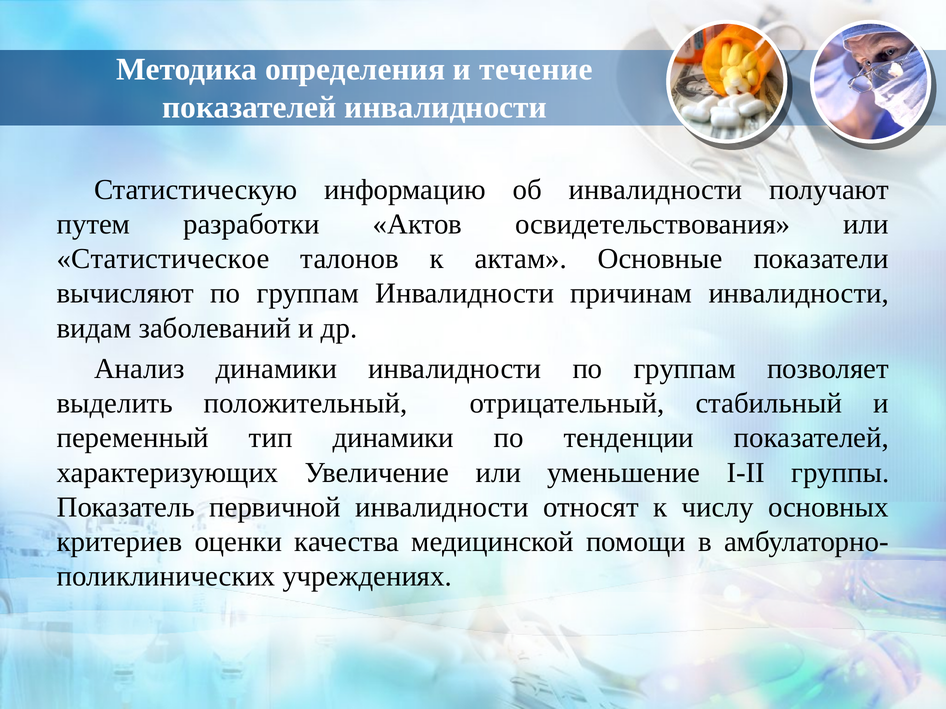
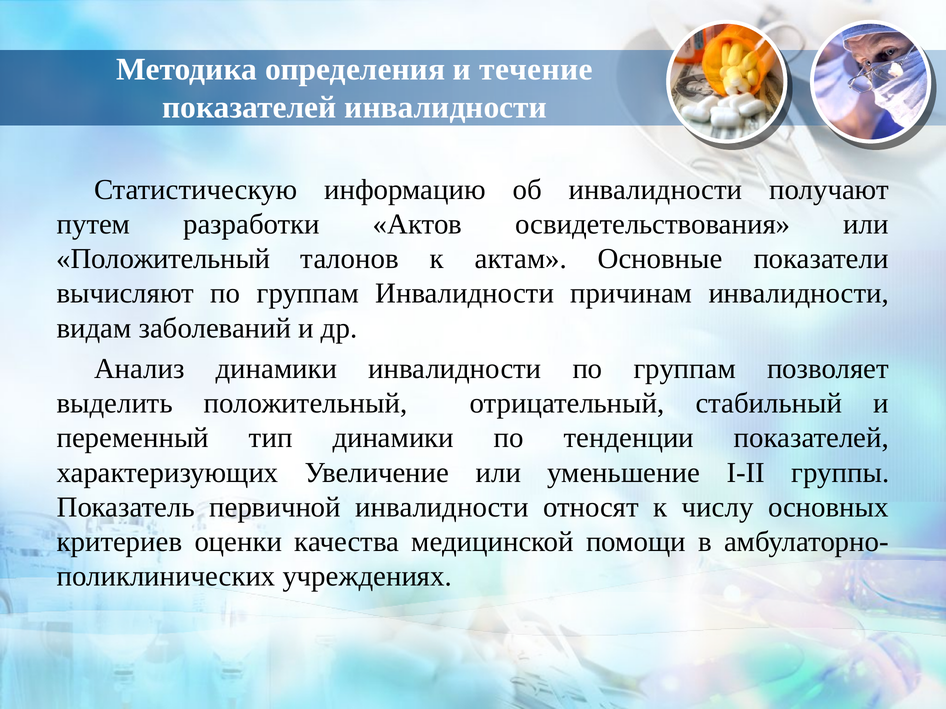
Статистическое: Статистическое -> Положительный (163, 259)
